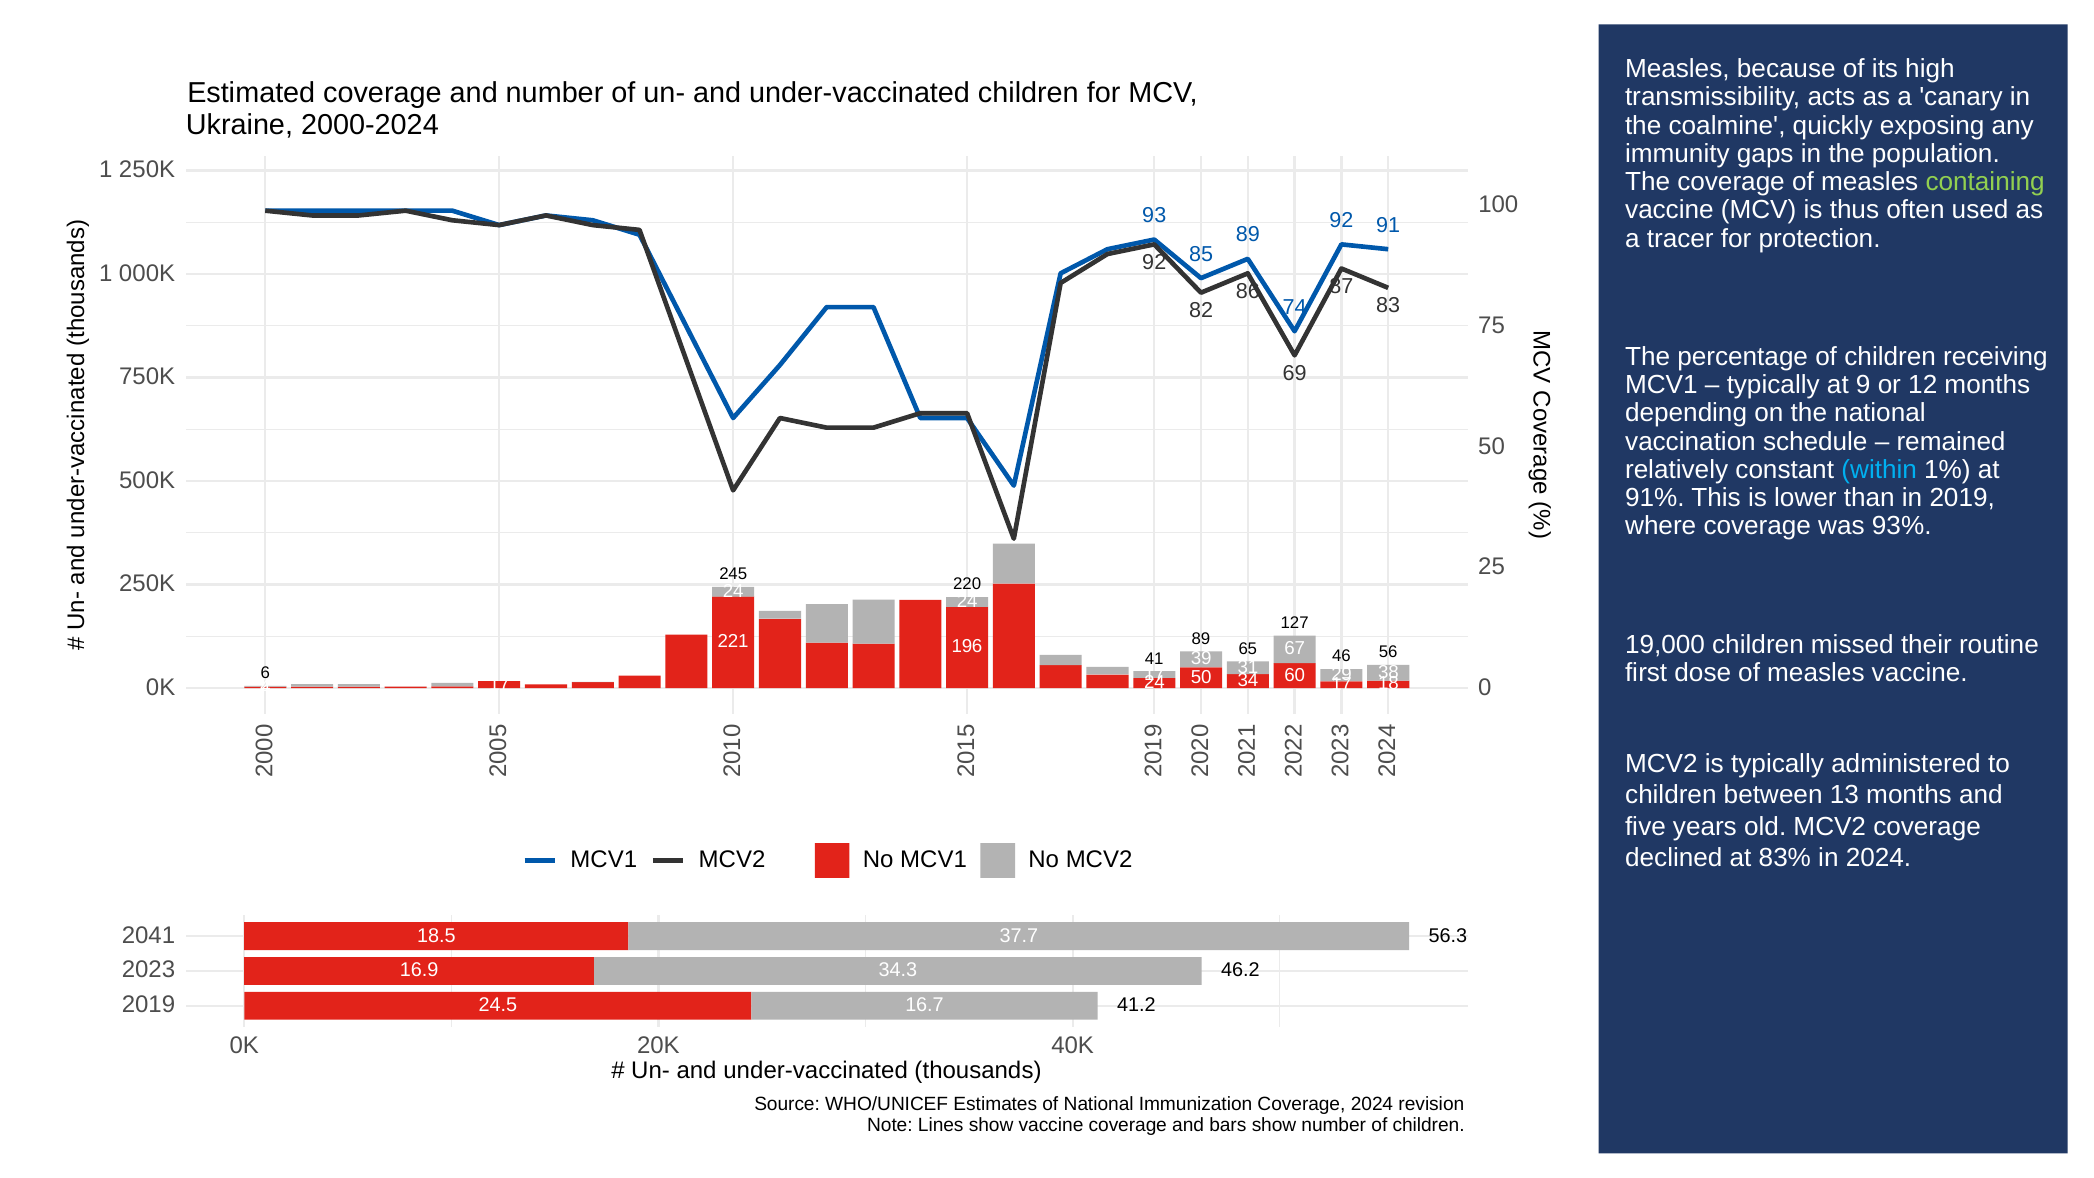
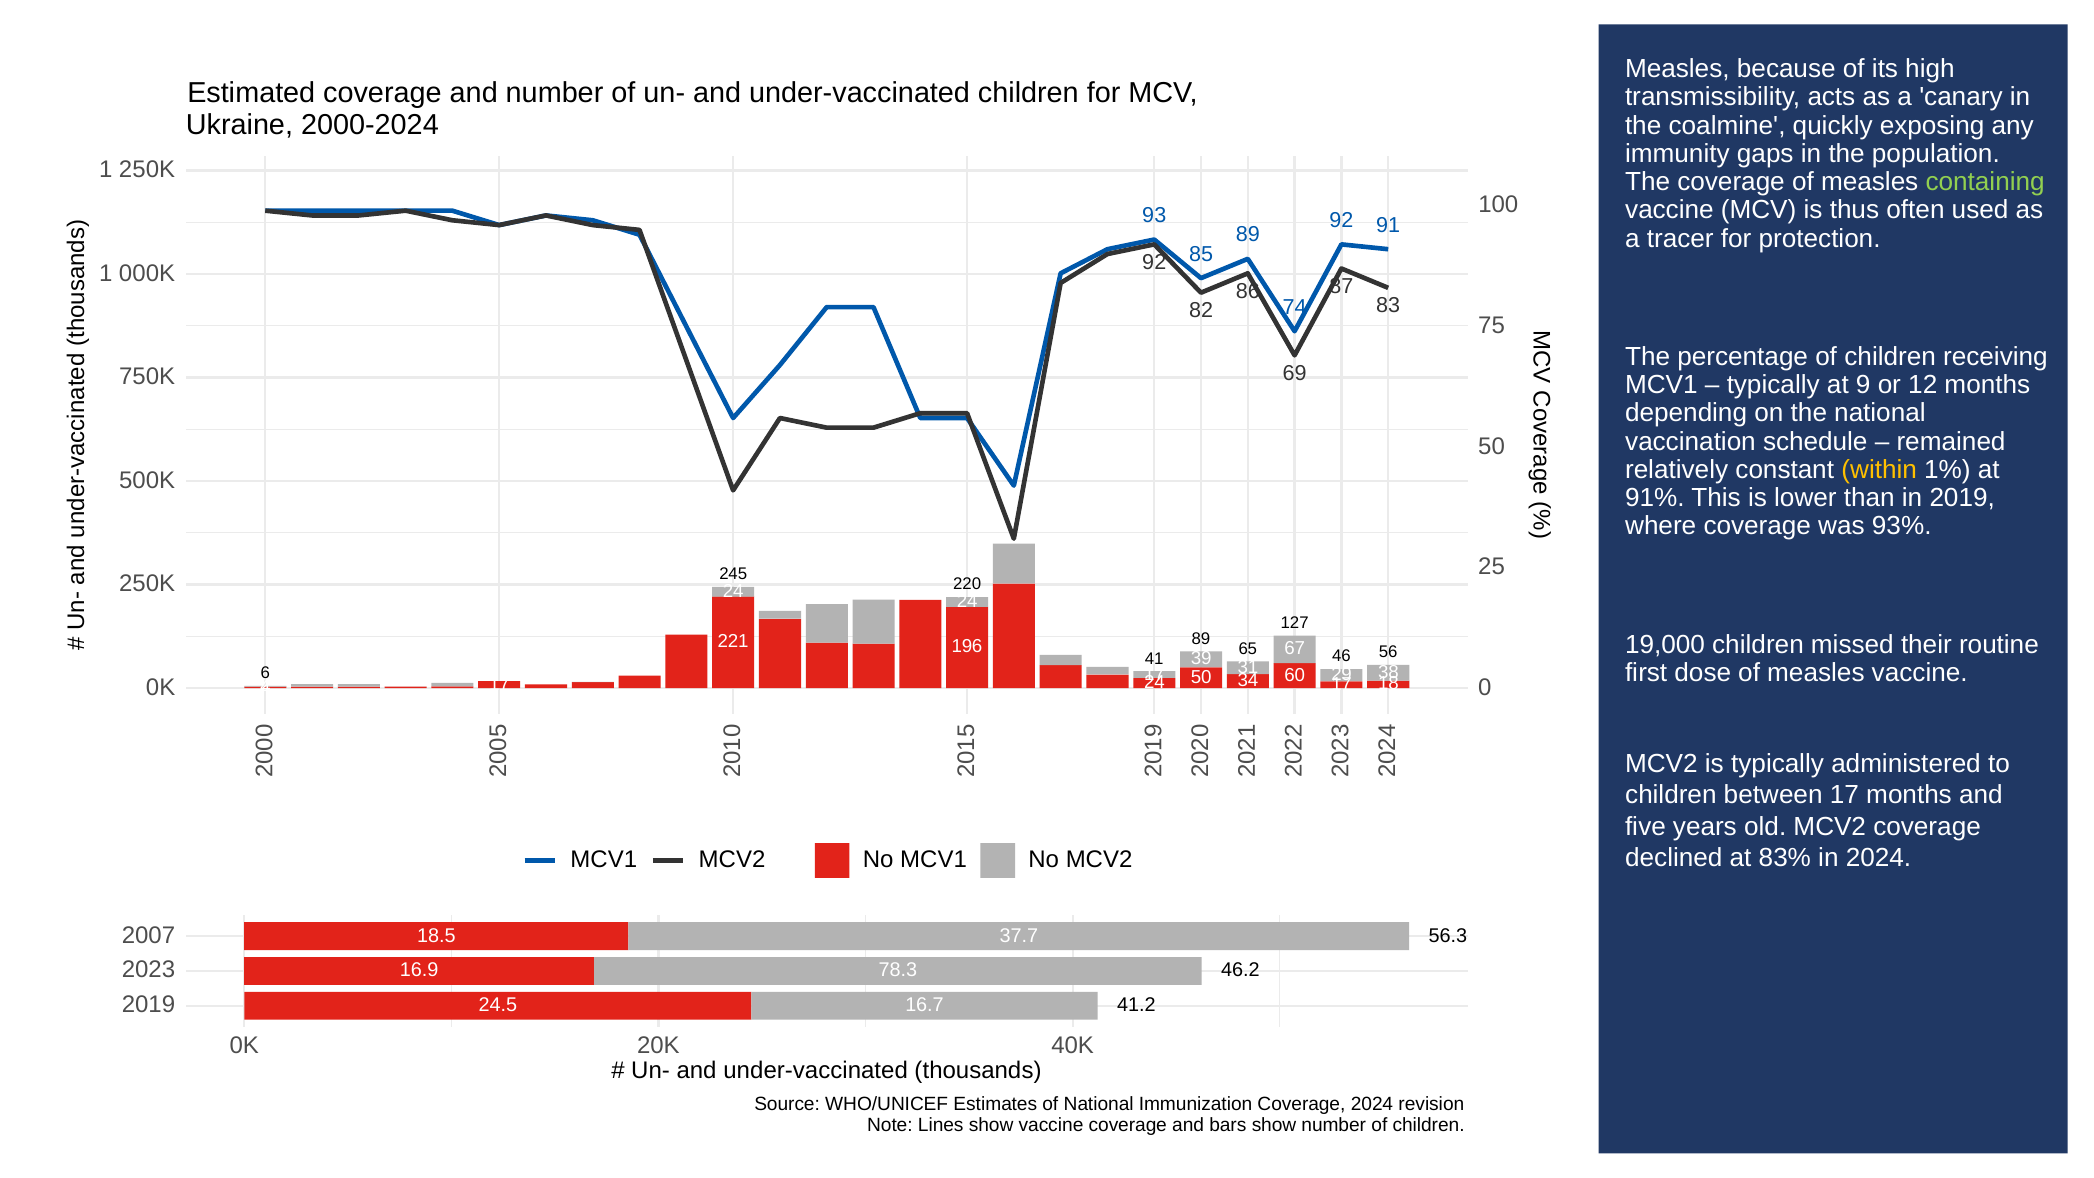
within colour: light blue -> yellow (1879, 470)
between 13: 13 -> 17 (1844, 795)
2041: 2041 -> 2007 (148, 935)
34.3: 34.3 -> 78.3 (898, 970)
